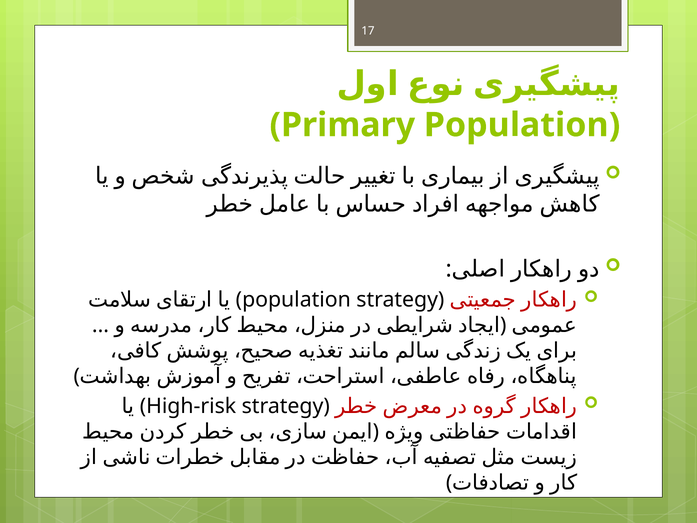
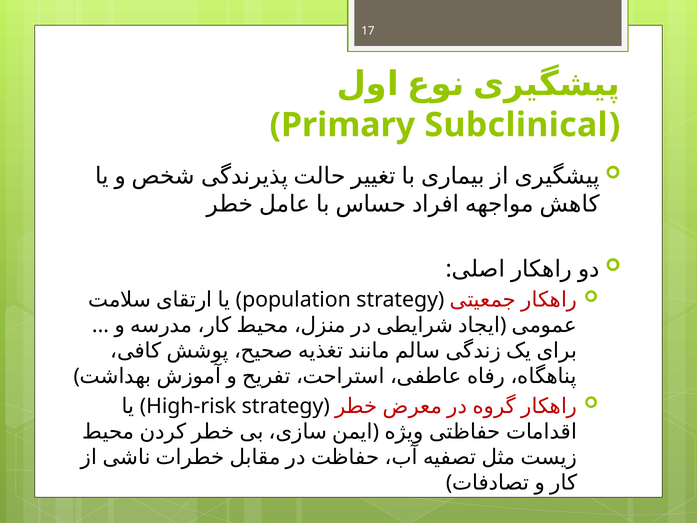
Primary Population: Population -> Subclinical (516, 125)
